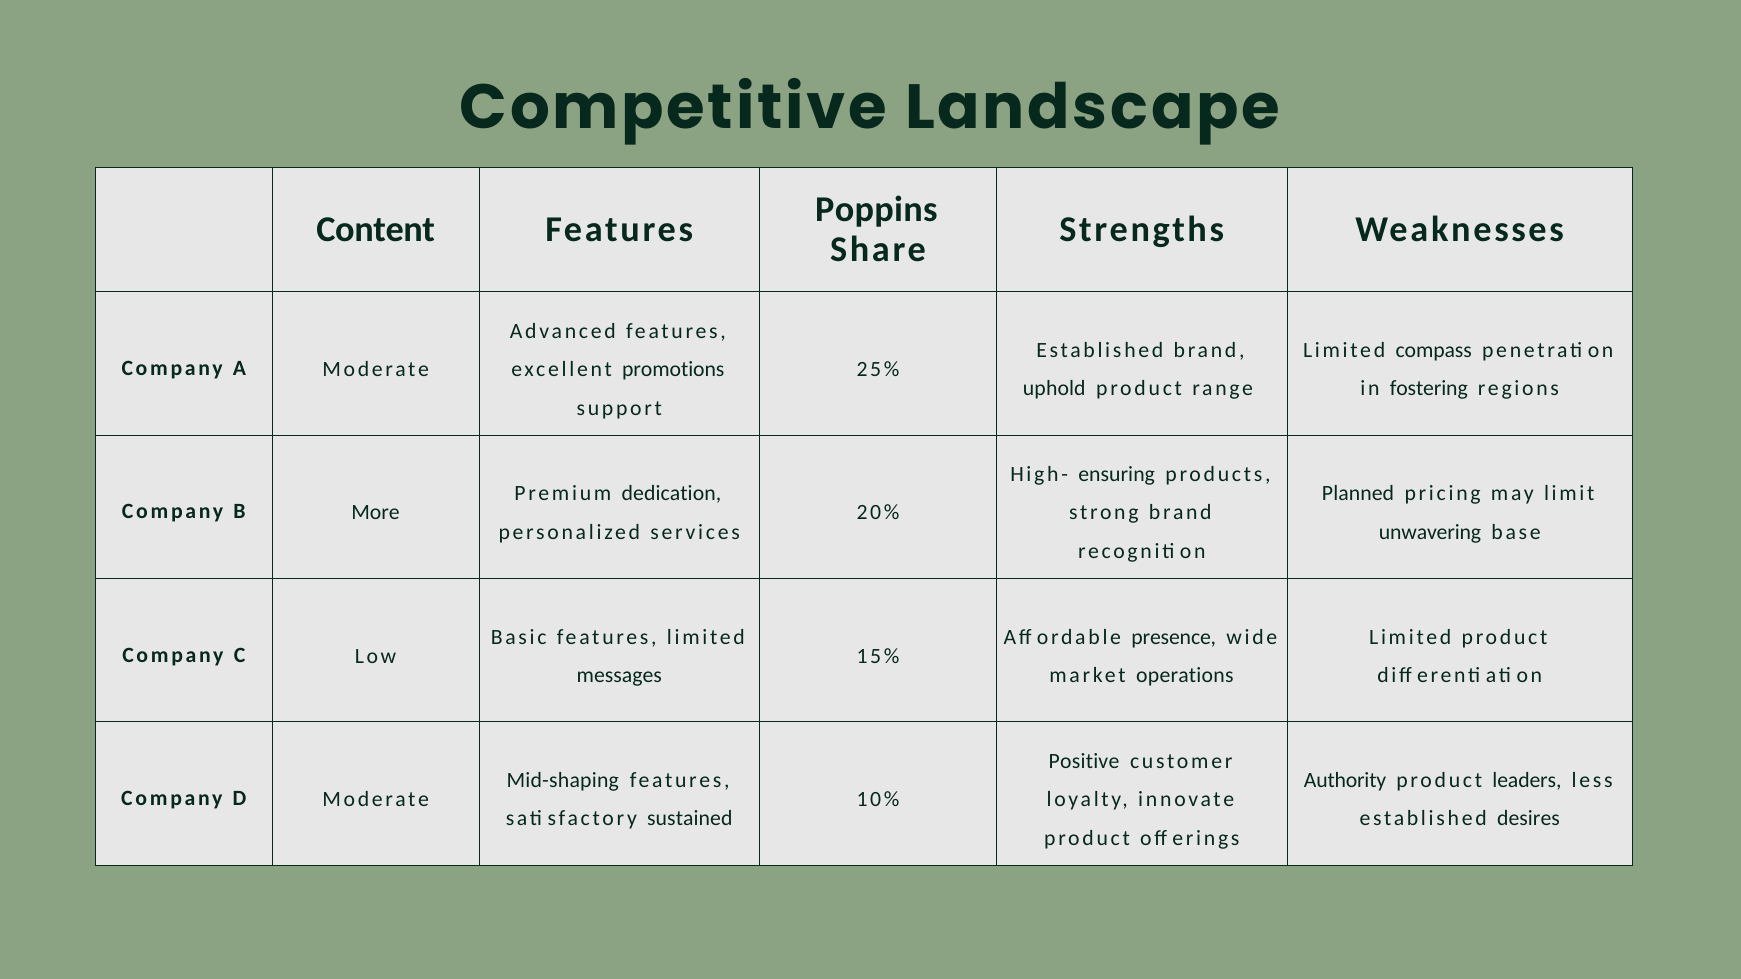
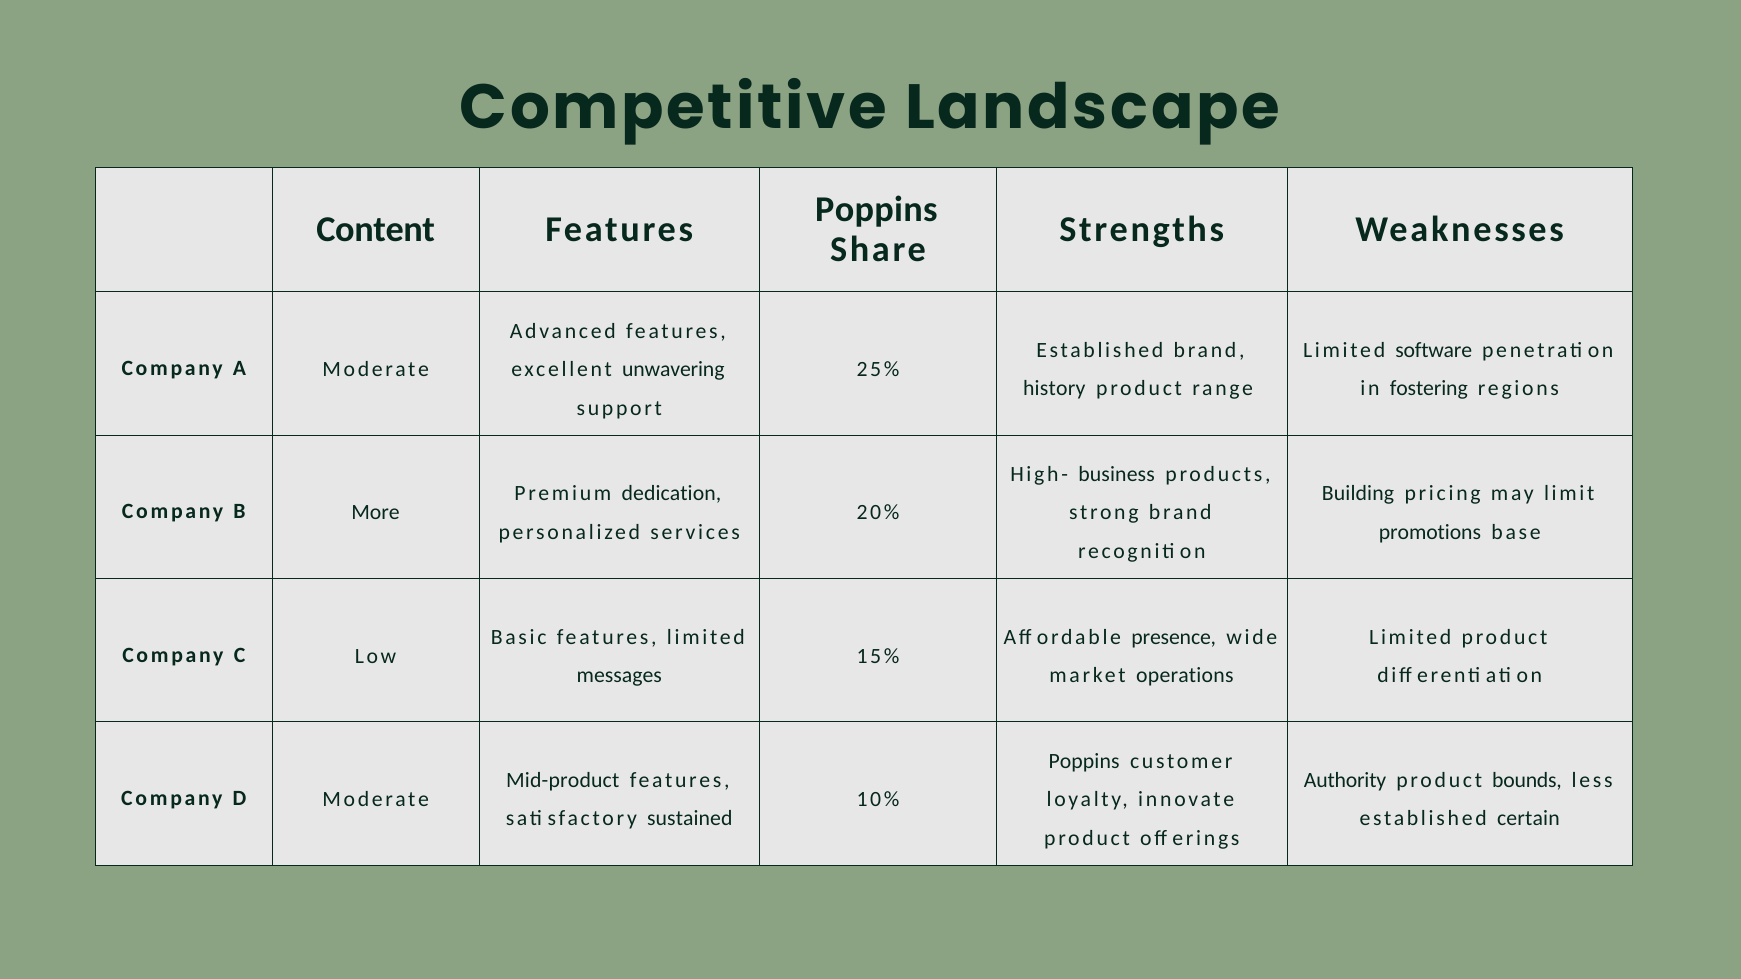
compass: compass -> software (1434, 350)
promotions: promotions -> unwavering (673, 370)
uphold: uphold -> history (1054, 389)
ensuring: ensuring -> business (1117, 475)
Planned: Planned -> Building (1358, 494)
unwavering: unwavering -> promotions (1430, 532)
Positive: Positive -> Poppins (1084, 761)
Mid-shaping: Mid-shaping -> Mid-product (563, 781)
leaders: leaders -> bounds (1527, 781)
desires: desires -> certain (1528, 819)
